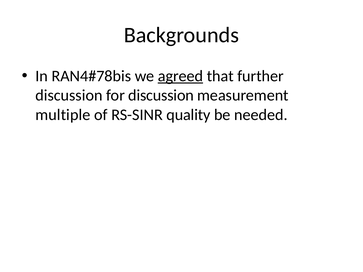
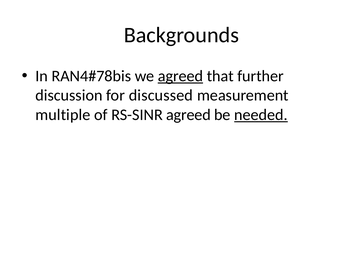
for discussion: discussion -> discussed (161, 96)
RS-SINR quality: quality -> agreed (188, 115)
needed underline: none -> present (261, 115)
